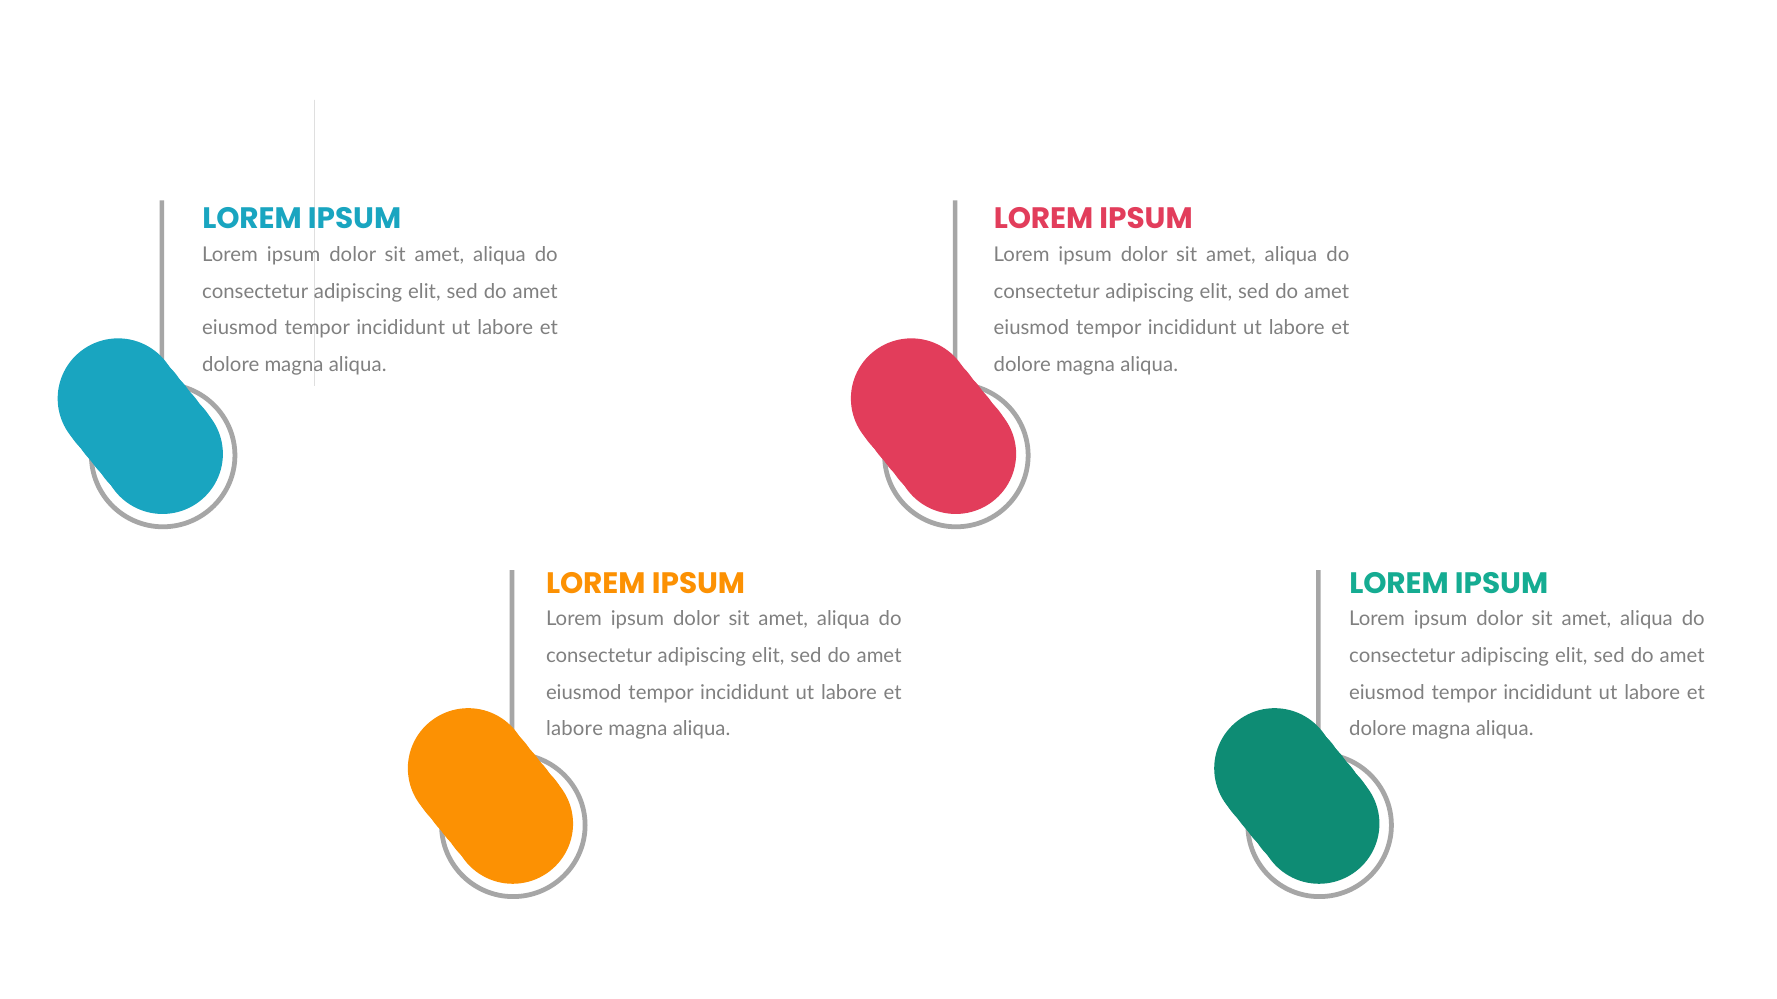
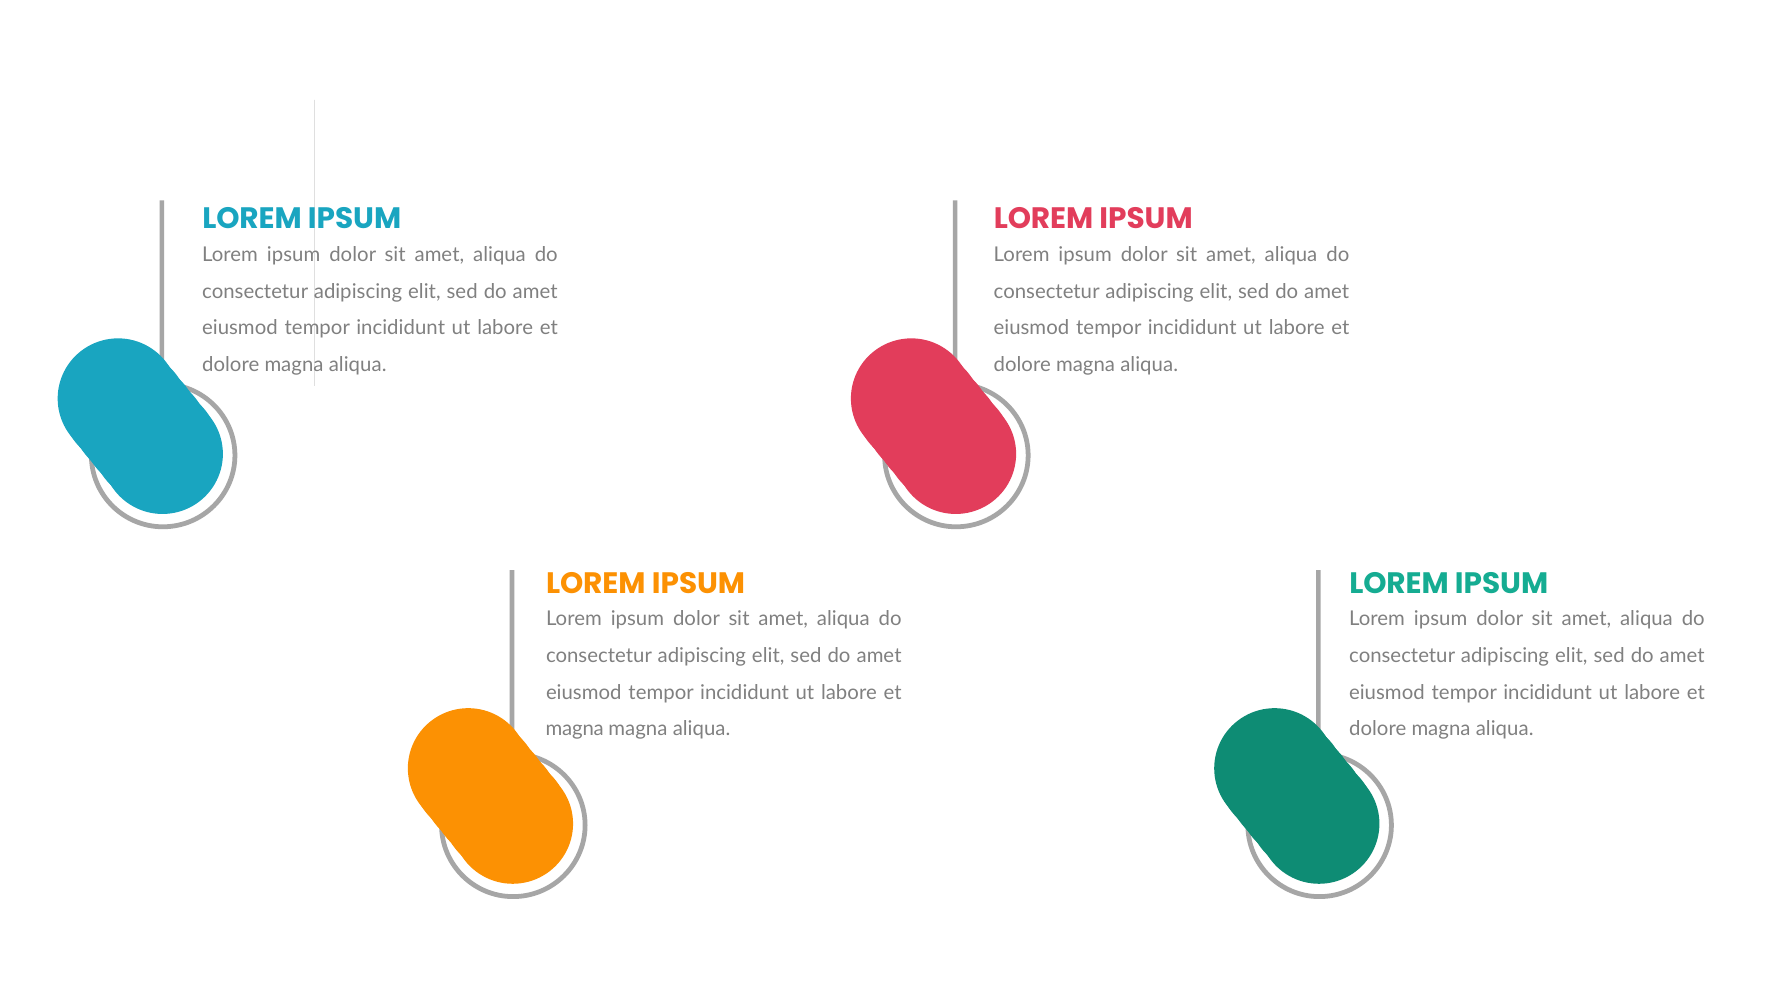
labore: labore -> magna (575, 730)
